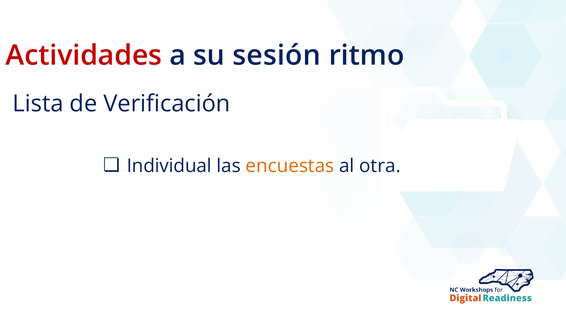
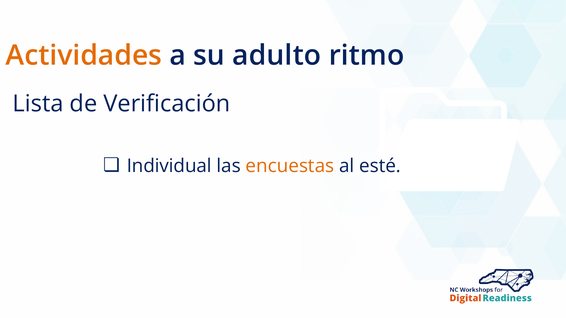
Actividades colour: red -> orange (84, 55)
sesión: sesión -> adulto (277, 55)
otra: otra -> esté (380, 166)
